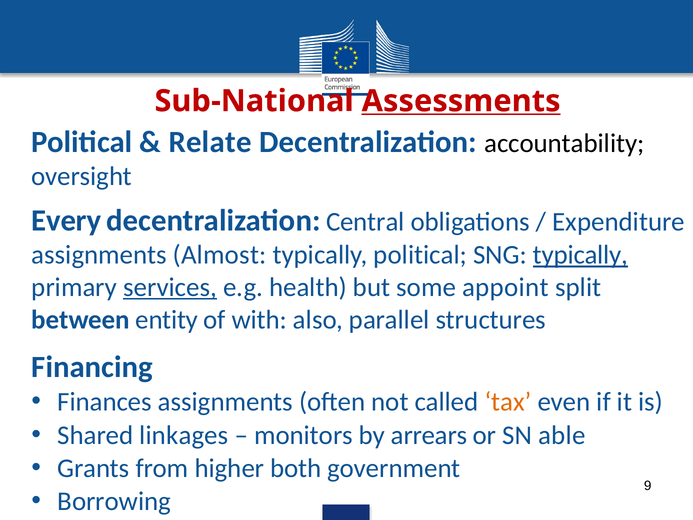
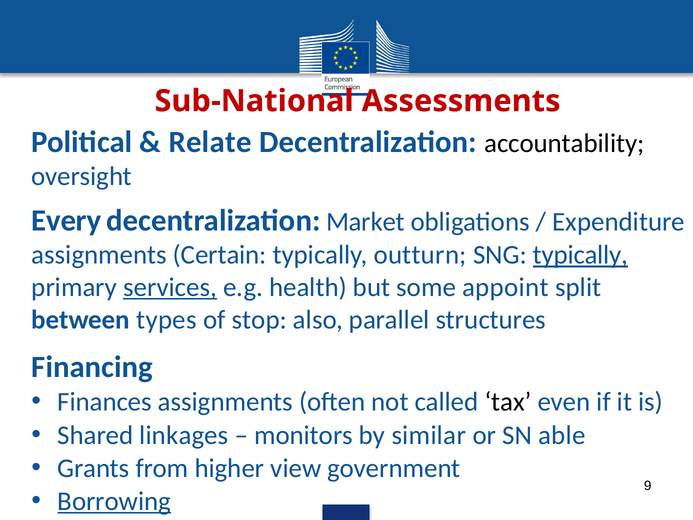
Assessments underline: present -> none (461, 101)
Central: Central -> Market (365, 222)
Almost: Almost -> Certain (220, 255)
typically political: political -> outturn (420, 255)
entity: entity -> types (166, 320)
with: with -> stop (259, 320)
tax colour: orange -> black (508, 402)
arrears: arrears -> similar (429, 435)
both: both -> view (296, 468)
Borrowing underline: none -> present (114, 501)
